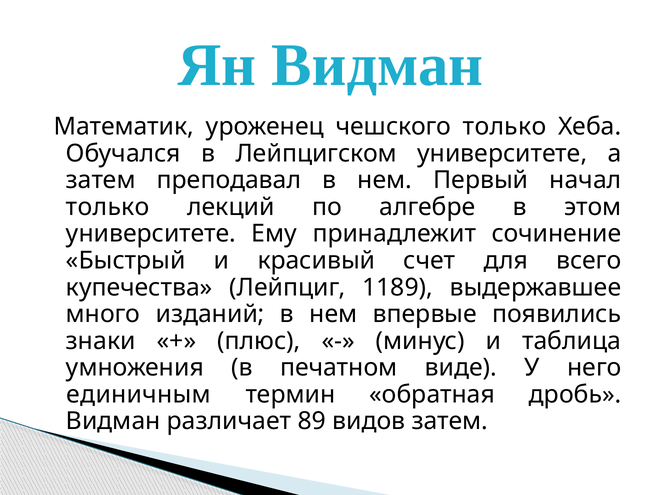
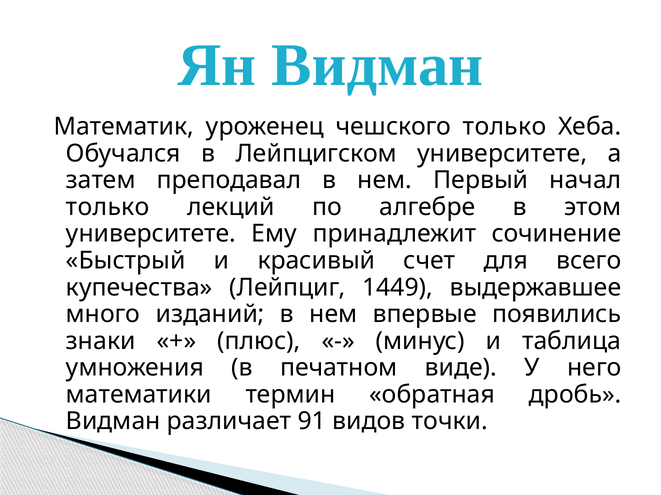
1189: 1189 -> 1449 (397, 288)
единичным: единичным -> математики (139, 395)
89: 89 -> 91 (312, 422)
видов затем: затем -> точки (450, 422)
